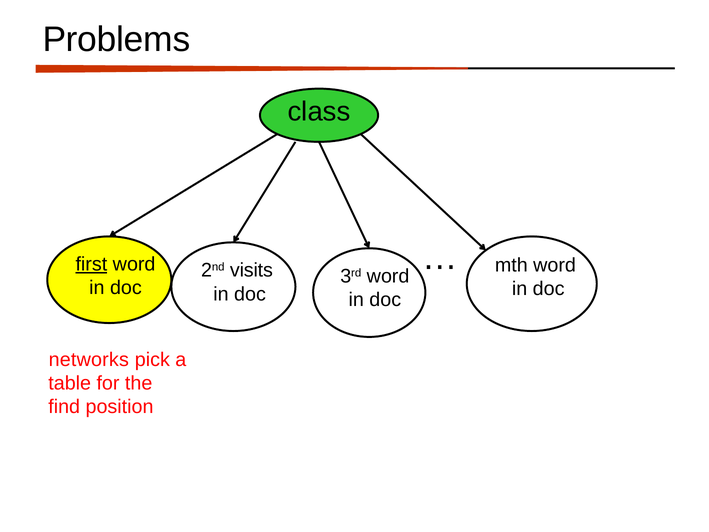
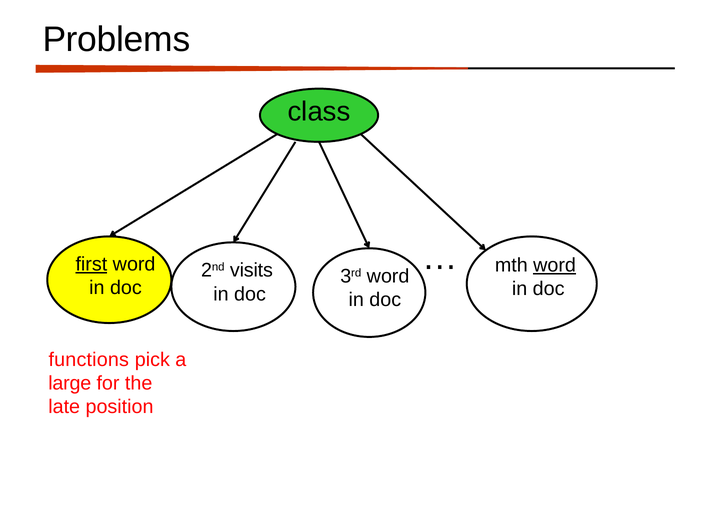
word underline: none -> present (555, 265)
networks: networks -> functions (89, 359)
table: table -> large (70, 383)
find: find -> late (64, 407)
